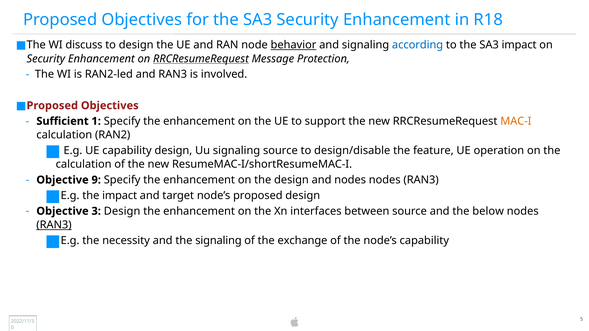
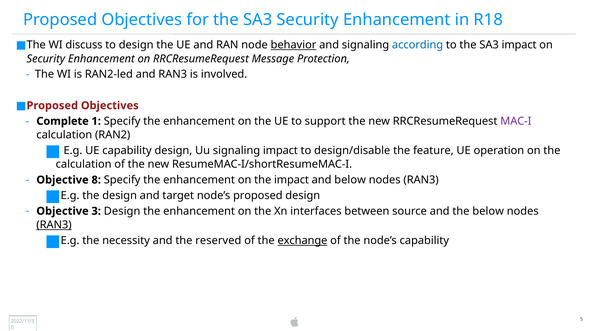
RRCResumeRequest underline: present -> none (201, 59)
Sufficient: Sufficient -> Complete (63, 121)
MAC-I colour: orange -> purple (516, 121)
signaling source: source -> impact (280, 151)
9: 9 -> 8 (96, 180)
the design: design -> impact (292, 180)
and nodes: nodes -> below (350, 180)
the impact: impact -> design (120, 196)
the signaling: signaling -> reserved (218, 241)
exchange underline: none -> present (302, 241)
